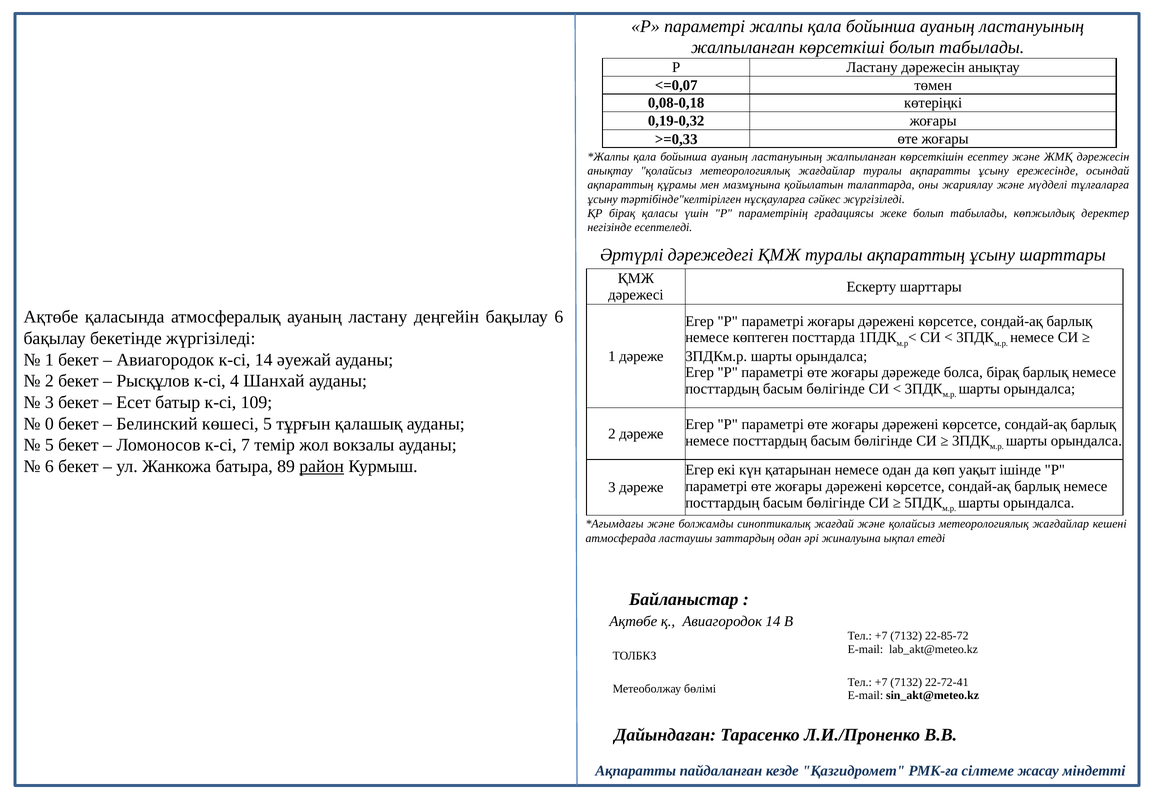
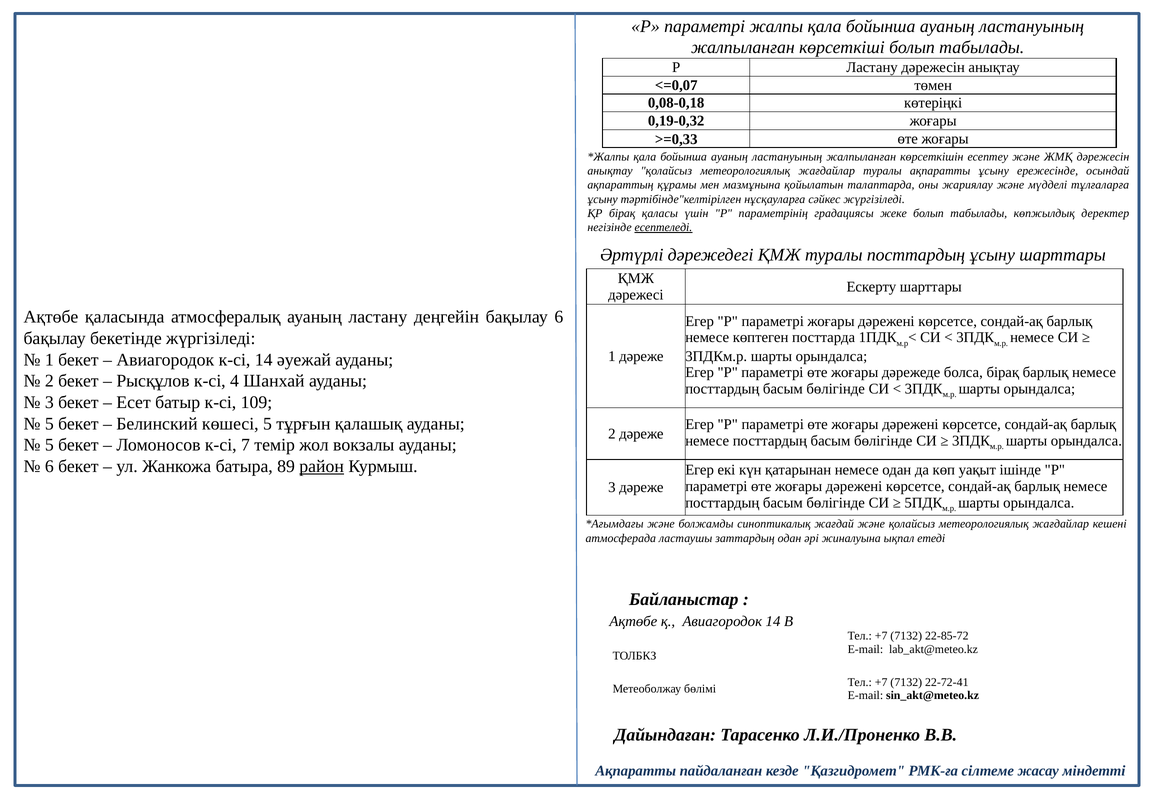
есептеледі underline: none -> present (663, 227)
туралы ақпараттың: ақпараттың -> посттардың (916, 255)
0: 0 -> 5 (49, 424)
